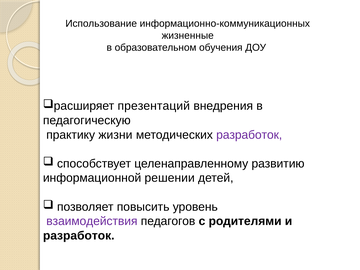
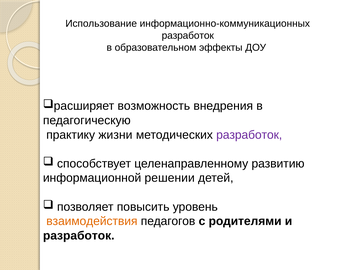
жизненные: жизненные -> разработок (188, 36)
обучения: обучения -> эффекты (221, 48)
презентаций: презентаций -> возможность (154, 106)
взаимодействия colour: purple -> orange (92, 221)
